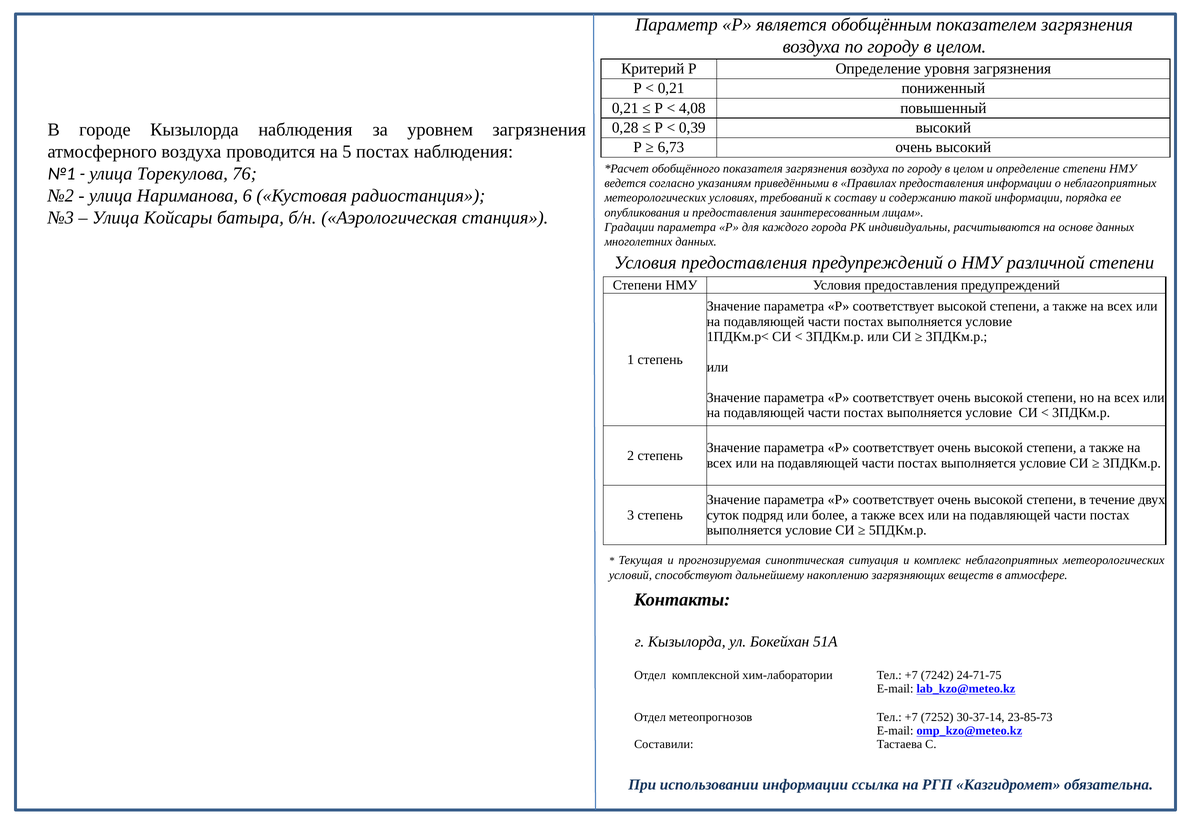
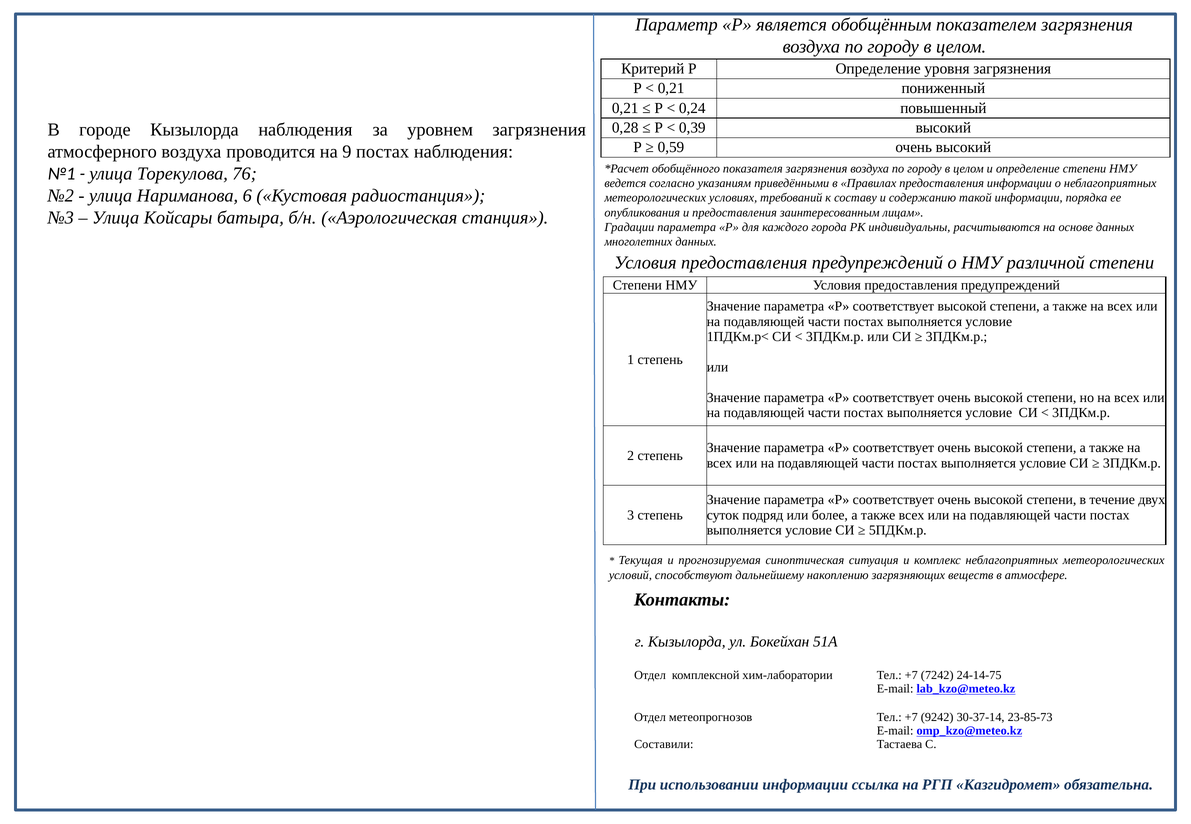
4,08: 4,08 -> 0,24 (692, 108)
6,73: 6,73 -> 0,59 (671, 147)
5: 5 -> 9 (347, 152)
24-71-75: 24-71-75 -> 24-14-75 (979, 676)
7252: 7252 -> 9242 (937, 718)
